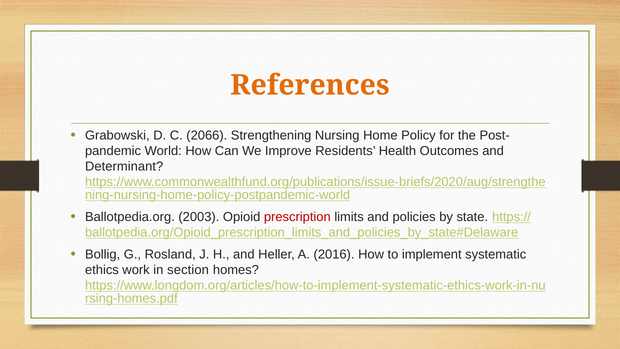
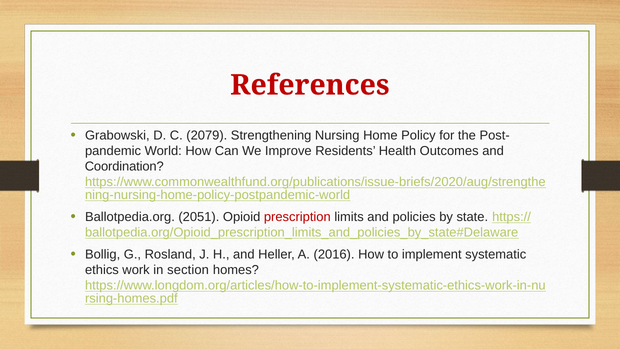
References colour: orange -> red (310, 85)
2066: 2066 -> 2079 (207, 136)
Determinant: Determinant -> Coordination (124, 167)
2003: 2003 -> 2051 (199, 217)
